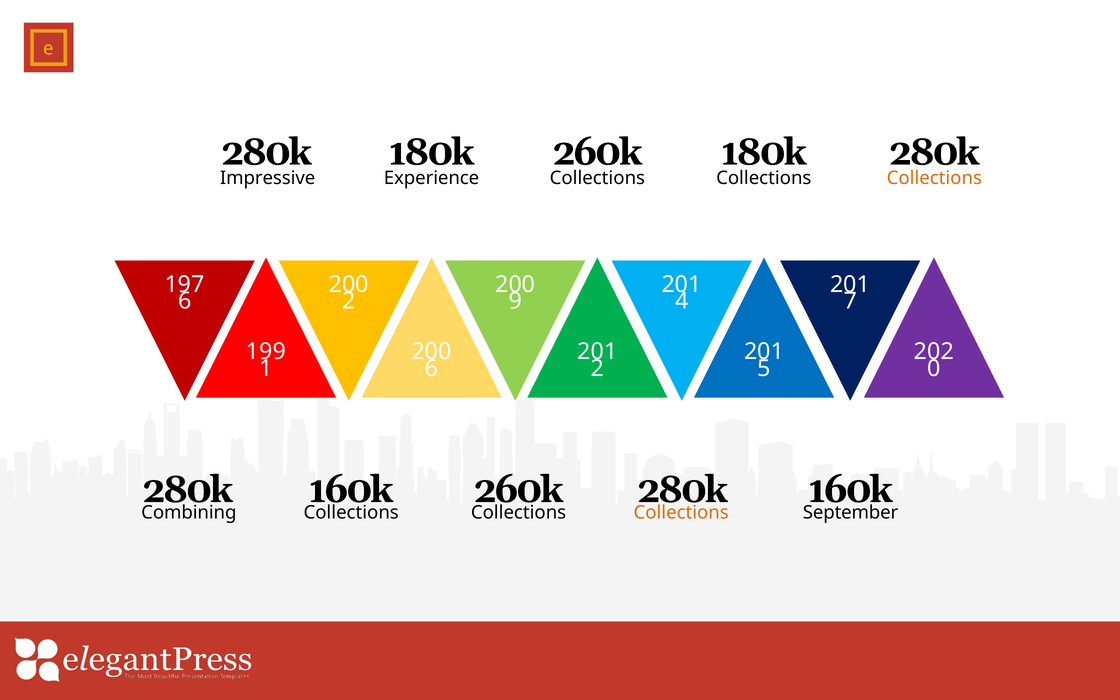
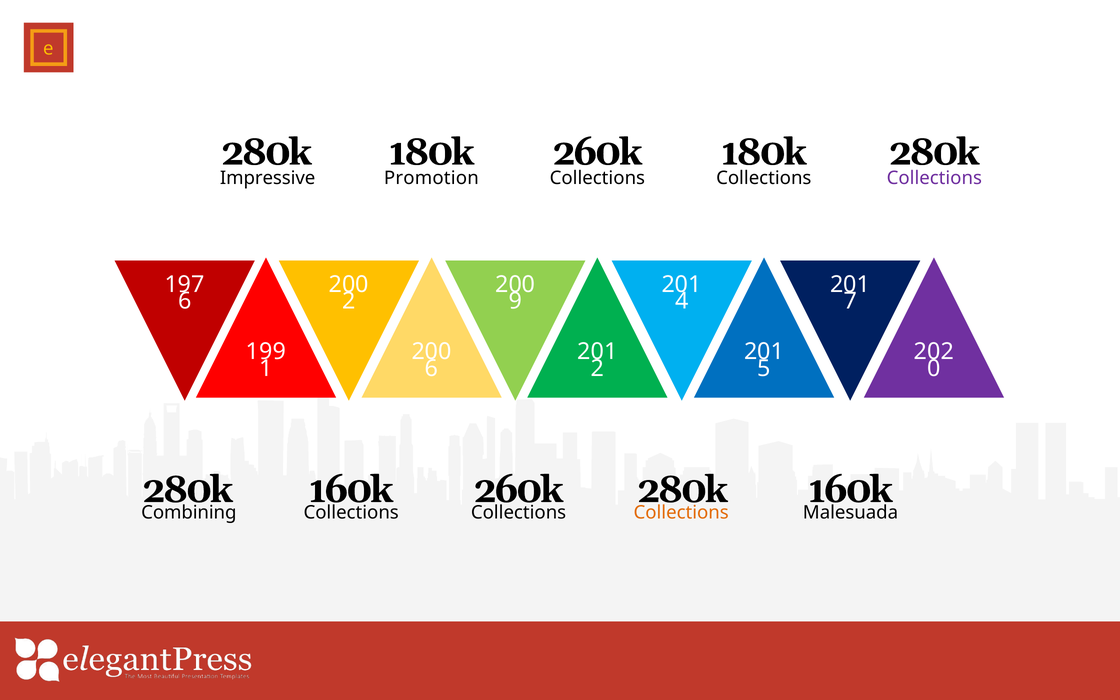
Experience: Experience -> Promotion (431, 178)
Collections colour: orange -> purple (934, 178)
September: September -> Malesuada (851, 512)
